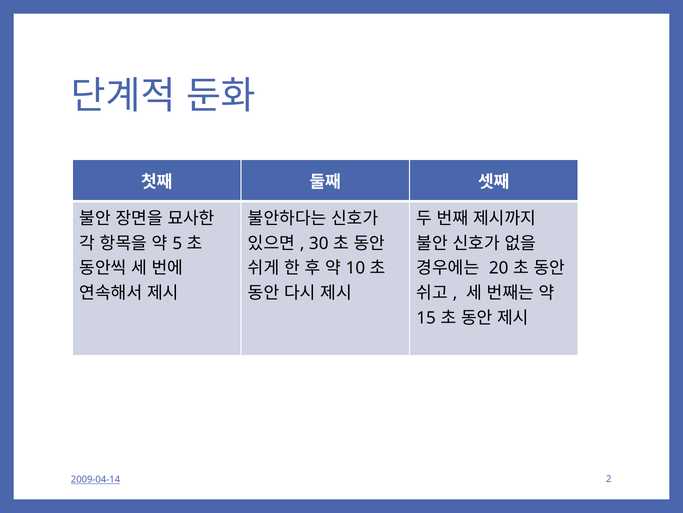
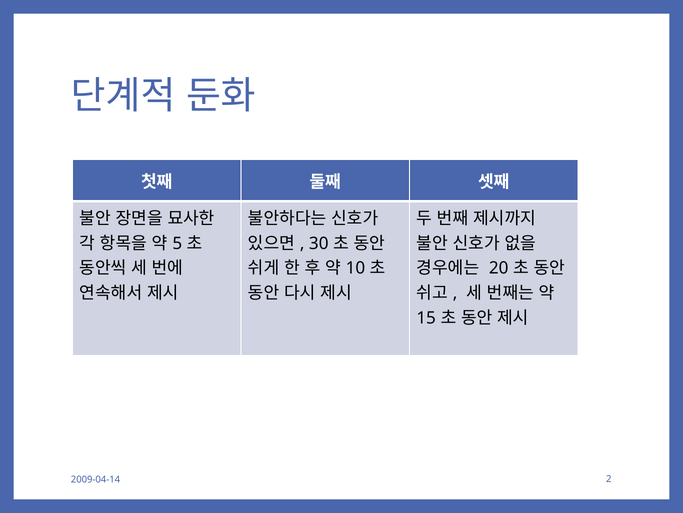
2009-04-14 underline: present -> none (95, 479)
